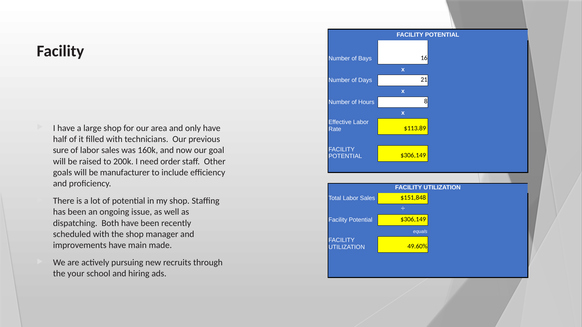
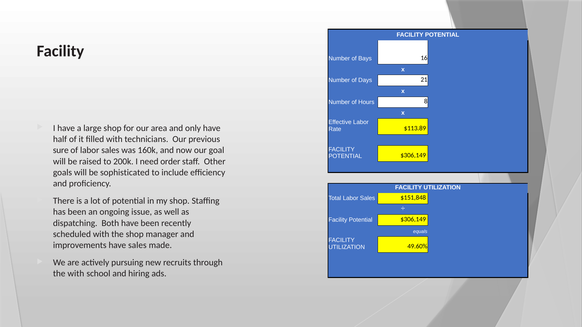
manufacturer: manufacturer -> sophisticated (125, 173)
have main: main -> sales (137, 246)
the your: your -> with (76, 274)
